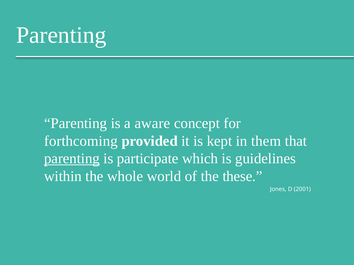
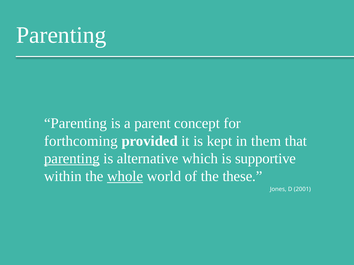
aware: aware -> parent (153, 123)
participate: participate -> alternative (148, 159)
guidelines: guidelines -> supportive (266, 159)
whole underline: none -> present (125, 177)
